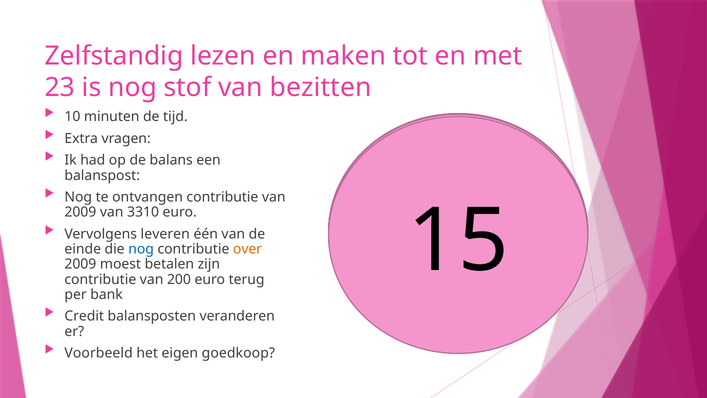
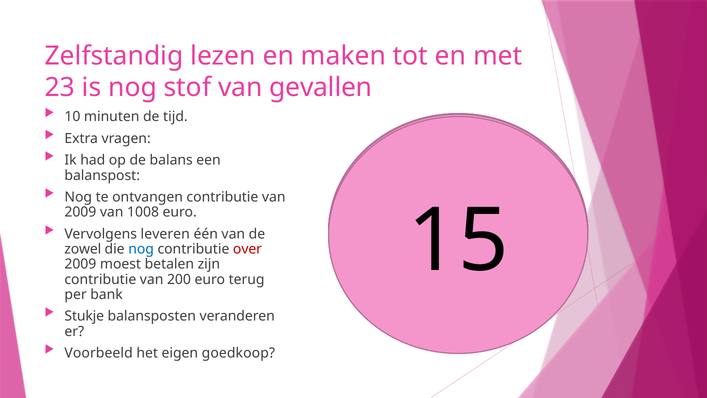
bezitten: bezitten -> gevallen (321, 88)
3310: 3310 -> 1008 (143, 212)
einde: einde -> zowel (83, 249)
over colour: orange -> red (247, 249)
Credit: Credit -> Stukje (84, 316)
